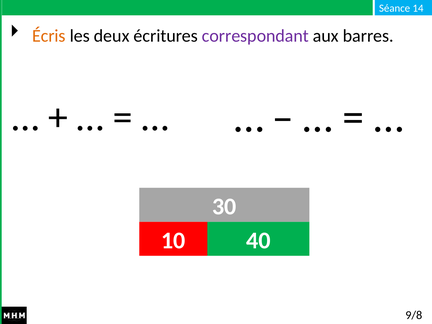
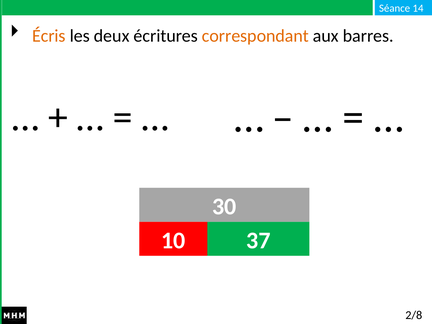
correspondant colour: purple -> orange (255, 36)
40: 40 -> 37 (258, 240)
9/8: 9/8 -> 2/8 (414, 315)
